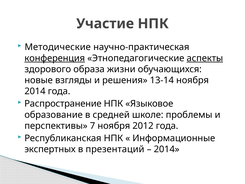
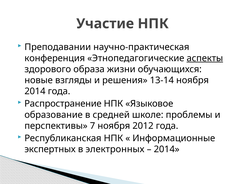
Методические: Методические -> Преподавании (58, 47)
конференция underline: present -> none (55, 58)
презентаций: презентаций -> электронных (115, 149)
